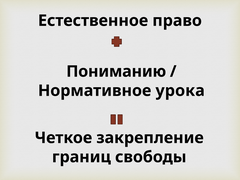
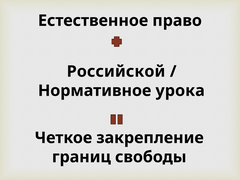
Пониманию: Пониманию -> Российской (116, 71)
